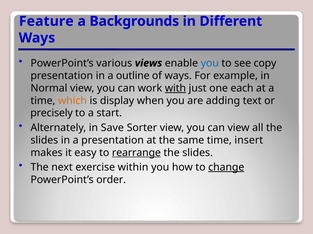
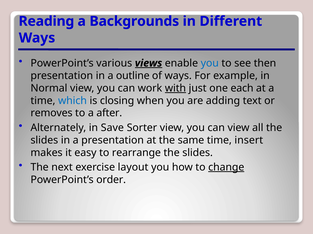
Feature: Feature -> Reading (46, 21)
views underline: none -> present (149, 63)
copy: copy -> then (265, 63)
which colour: orange -> blue (72, 101)
display: display -> closing (117, 101)
precisely: precisely -> removes (52, 113)
start: start -> after (109, 113)
rearrange underline: present -> none (136, 153)
within: within -> layout (133, 168)
